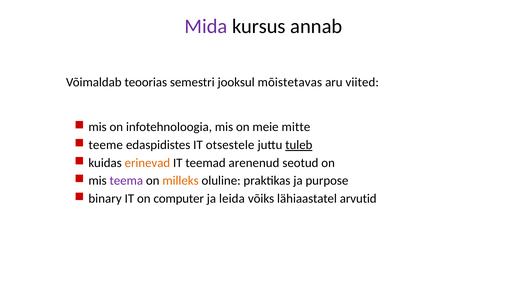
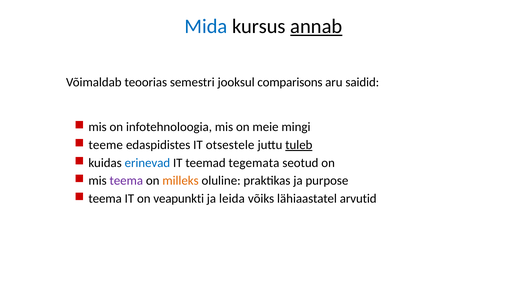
Mida colour: purple -> blue (206, 26)
annab underline: none -> present (316, 26)
mõistetavas: mõistetavas -> comparisons (290, 82)
viited: viited -> saidid (362, 82)
mitte: mitte -> mingi (296, 127)
erinevad colour: orange -> blue (147, 163)
arenenud: arenenud -> tegemata (254, 163)
binary: binary -> teema (105, 199)
computer: computer -> veapunkti (179, 199)
